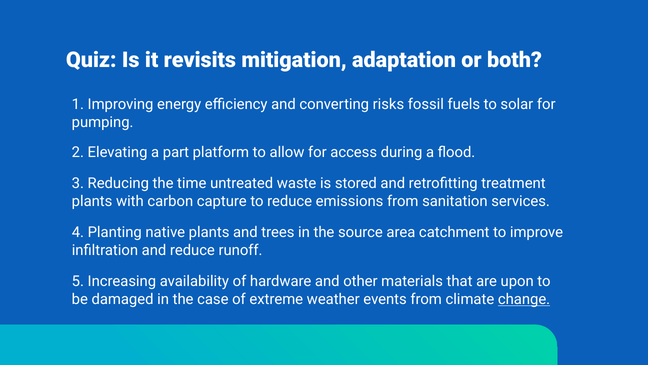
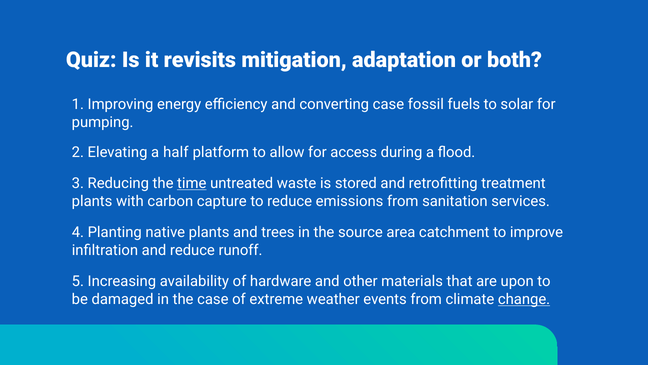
converting risks: risks -> case (388, 104)
part: part -> half (176, 152)
time underline: none -> present (192, 183)
